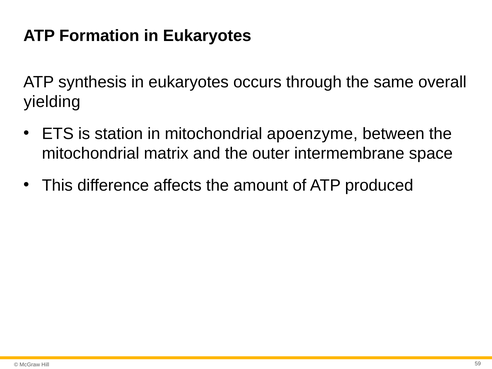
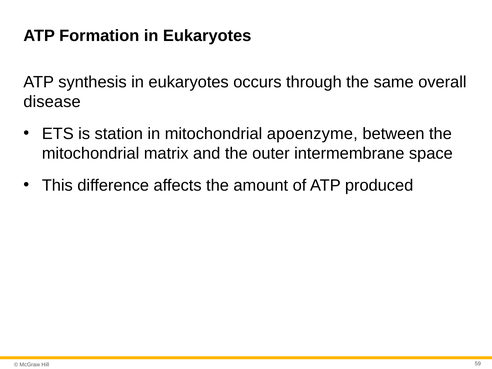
yielding: yielding -> disease (52, 102)
